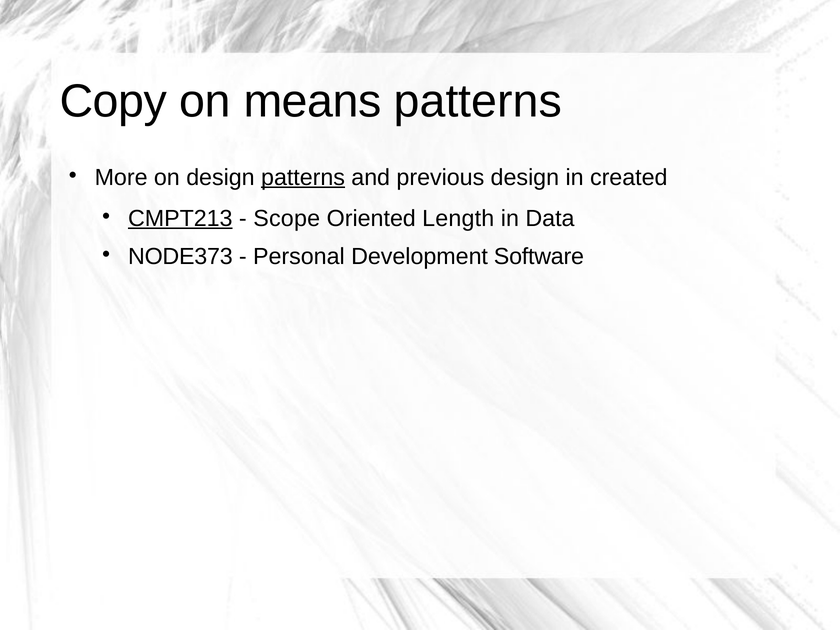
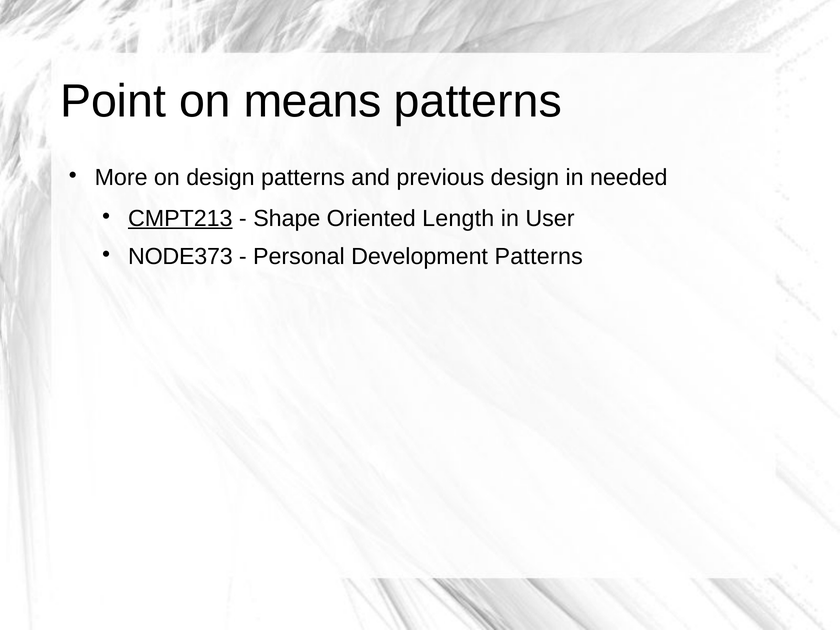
Copy: Copy -> Point (113, 101)
patterns underline: present -> none (303, 177)
created: created -> needed (629, 177)
Scope: Scope -> Shape (287, 218)
Data: Data -> User (550, 218)
Development Software: Software -> Patterns (539, 256)
